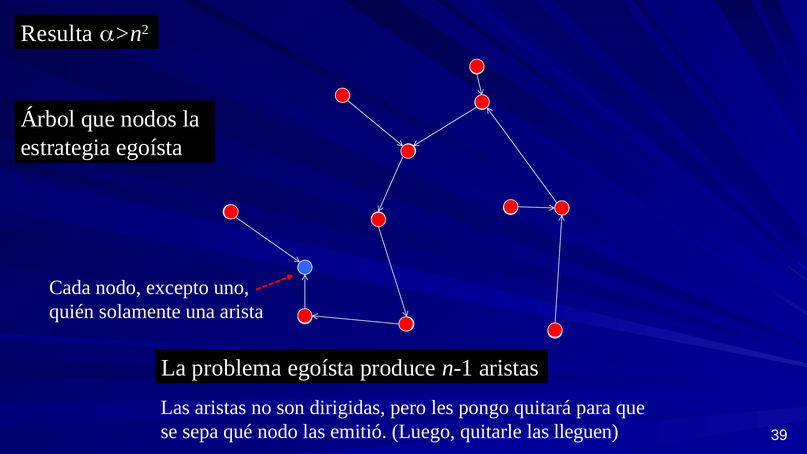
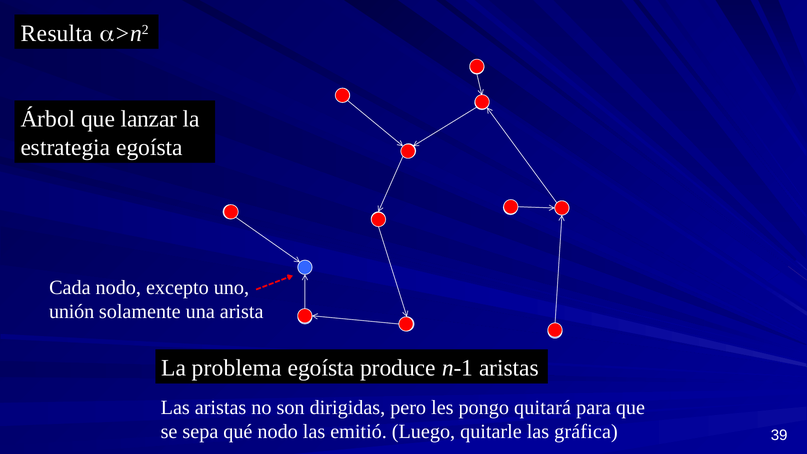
nodos: nodos -> lanzar (149, 119)
quién: quién -> unión (72, 312)
lleguen: lleguen -> gráfica (586, 432)
